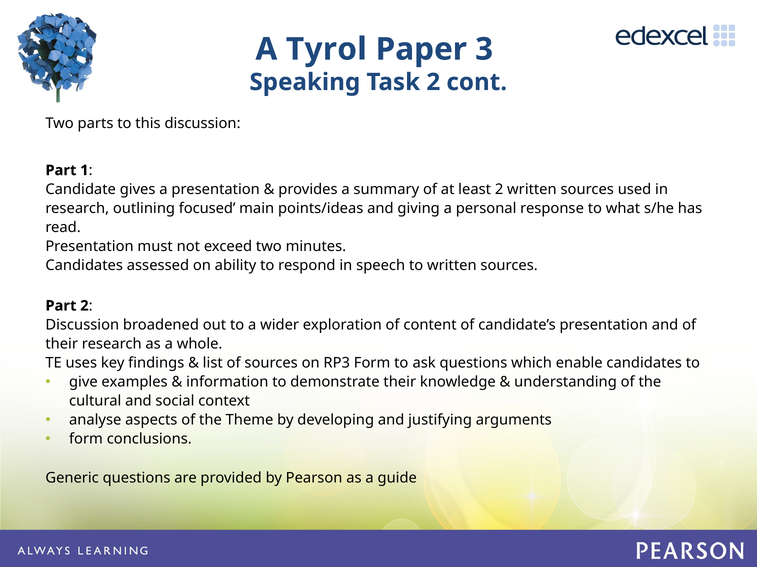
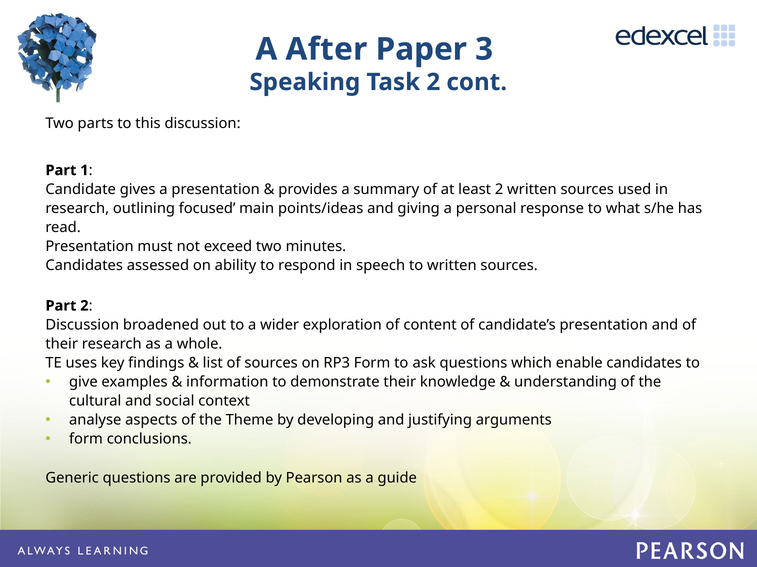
Tyrol: Tyrol -> After (326, 49)
